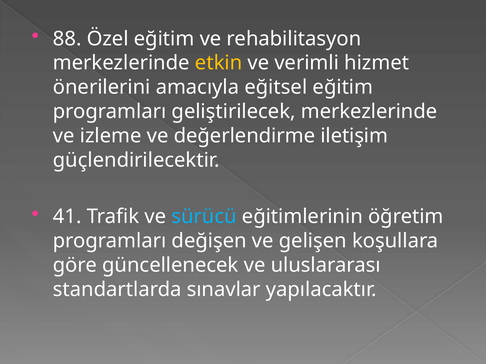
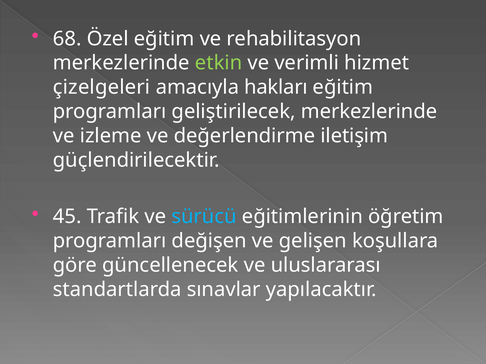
88: 88 -> 68 (67, 39)
etkin colour: yellow -> light green (219, 63)
önerilerini: önerilerini -> çizelgeleri (102, 87)
eğitsel: eğitsel -> hakları (276, 87)
41: 41 -> 45 (67, 217)
